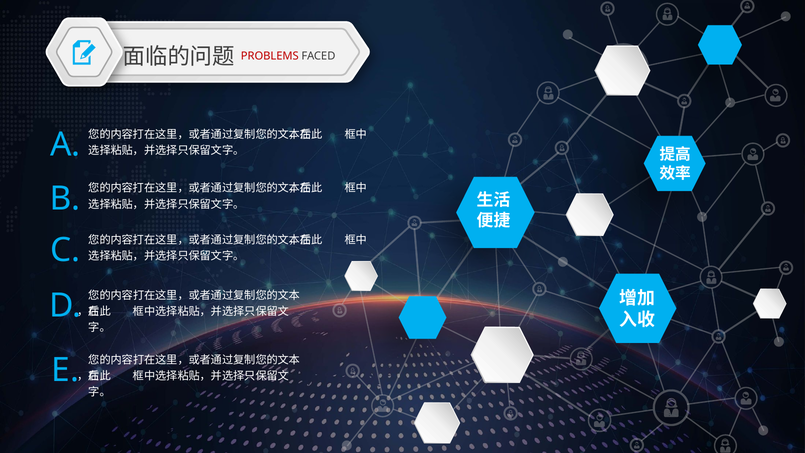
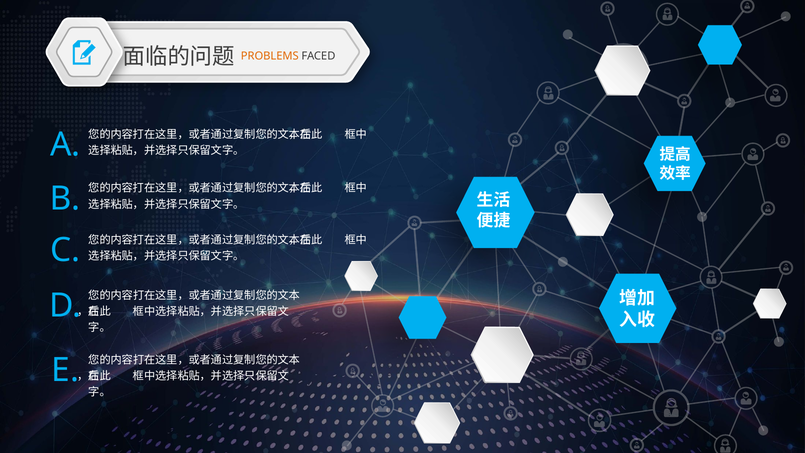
PROBLEMS colour: red -> orange (270, 56)
